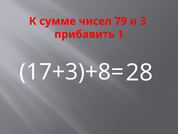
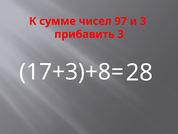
79: 79 -> 97 (121, 21)
прибавить 1: 1 -> 3 (121, 34)
